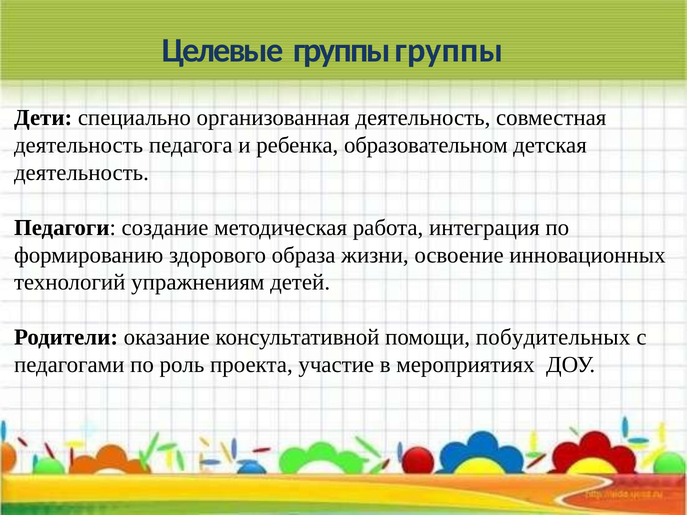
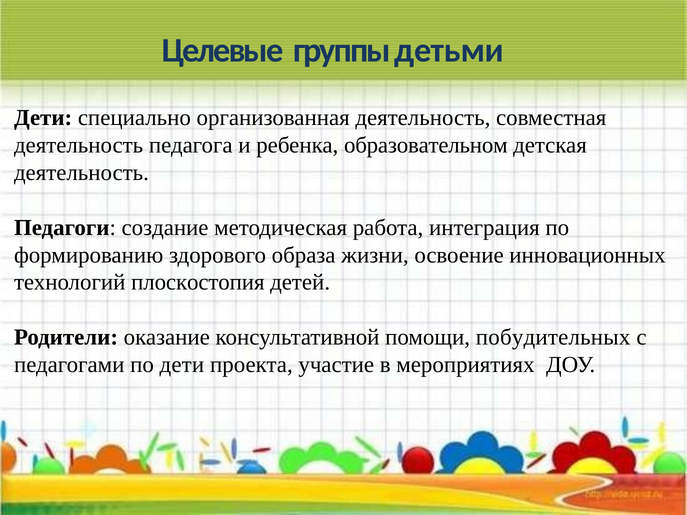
группы группы: группы -> детьми (449, 50)
упражнениям: упражнениям -> плоскостопия (198, 283)
по роль: роль -> дети (182, 365)
